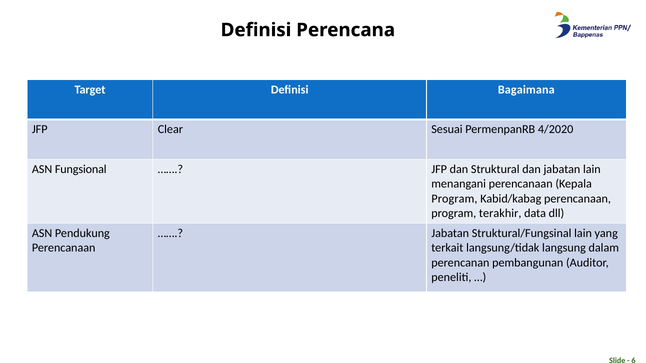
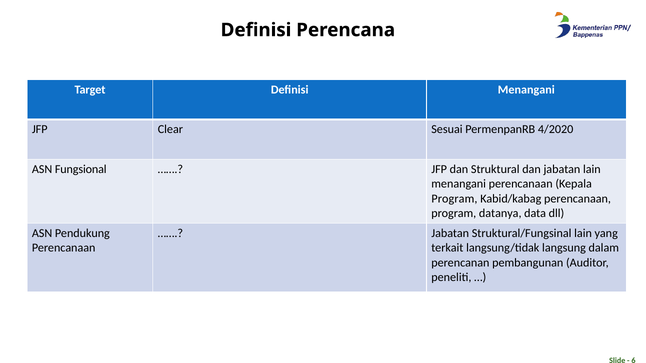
Definisi Bagaimana: Bagaimana -> Menangani (526, 90)
terakhir: terakhir -> datanya (500, 214)
